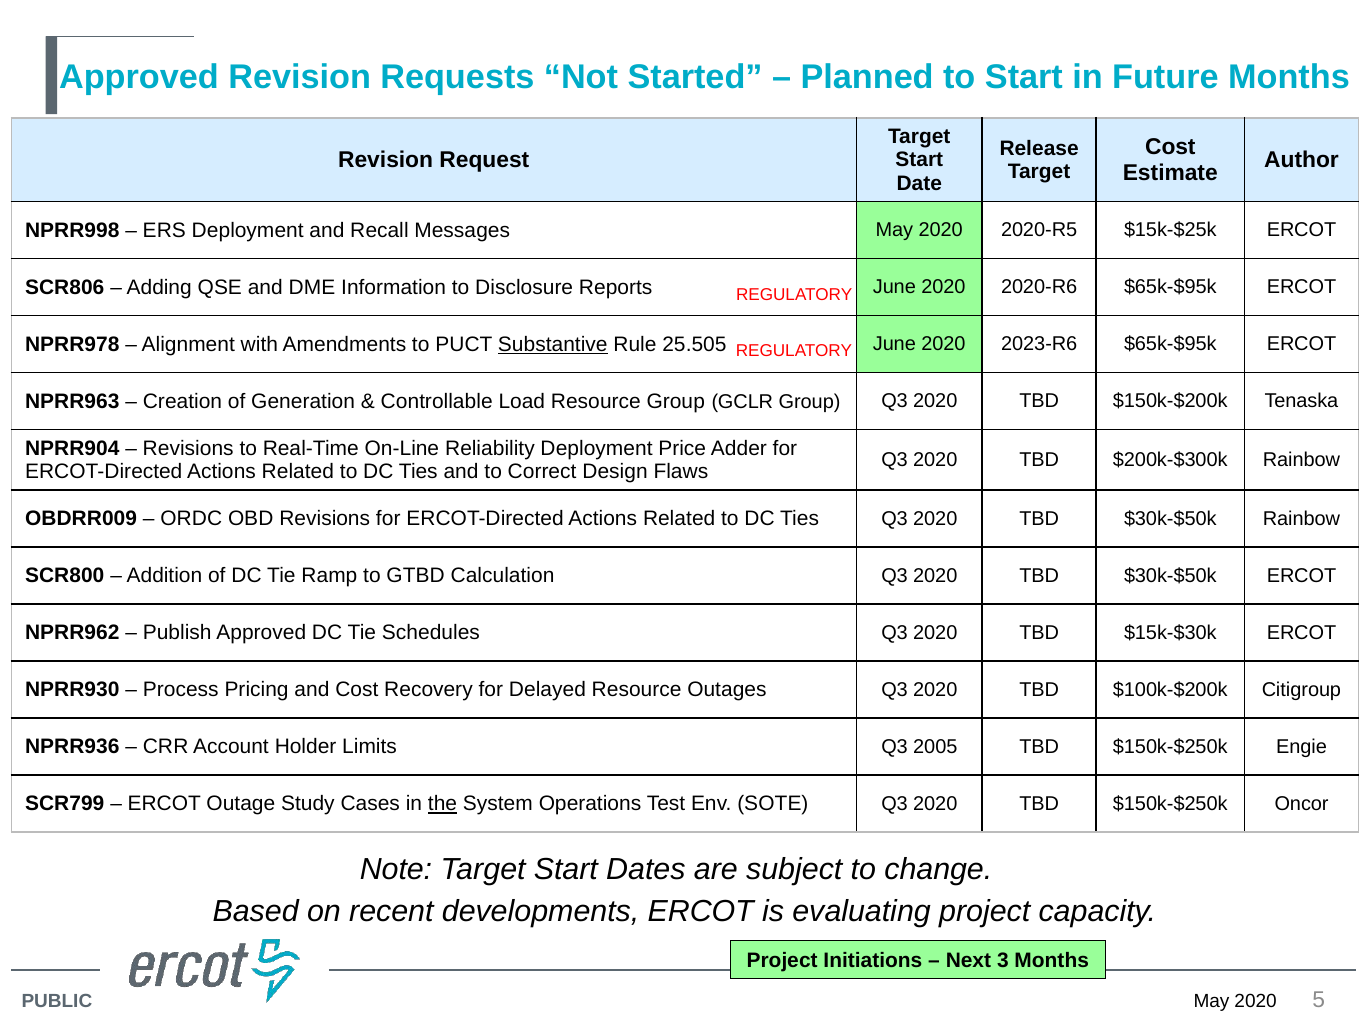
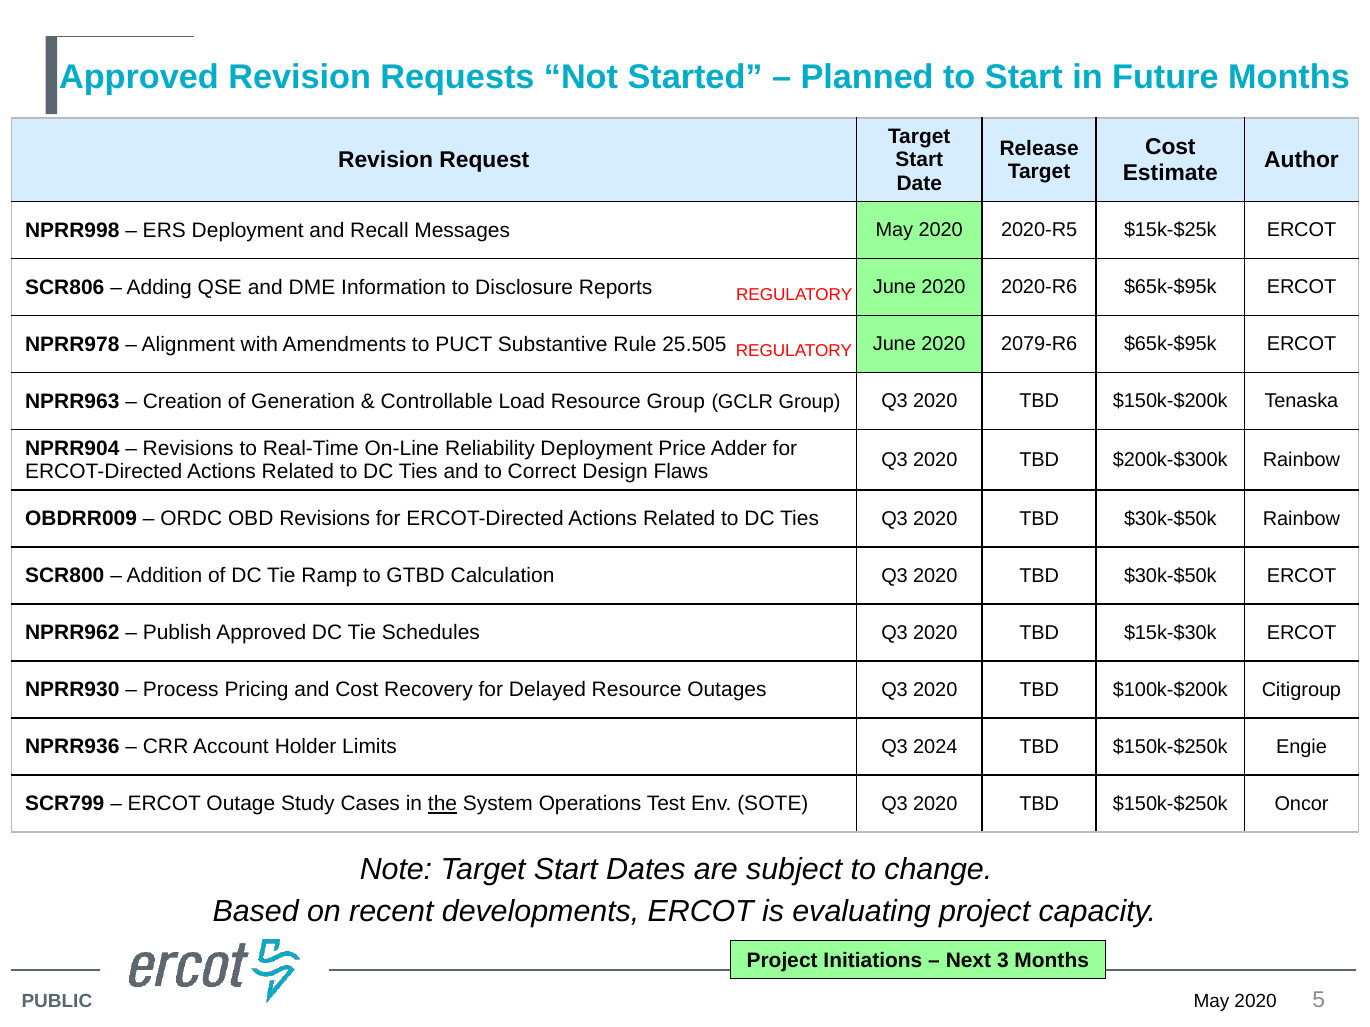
Substantive underline: present -> none (553, 345)
2023-R6: 2023-R6 -> 2079-R6 (1039, 344)
2005: 2005 -> 2024 (935, 747)
